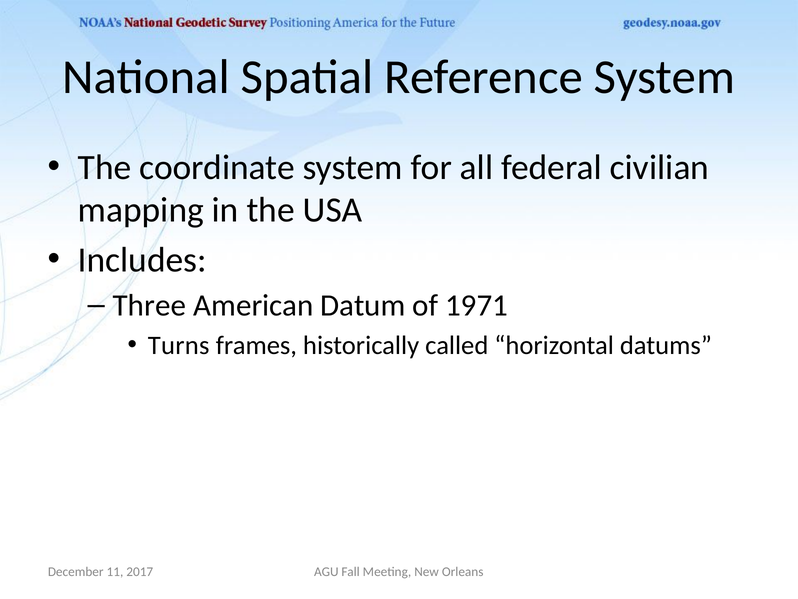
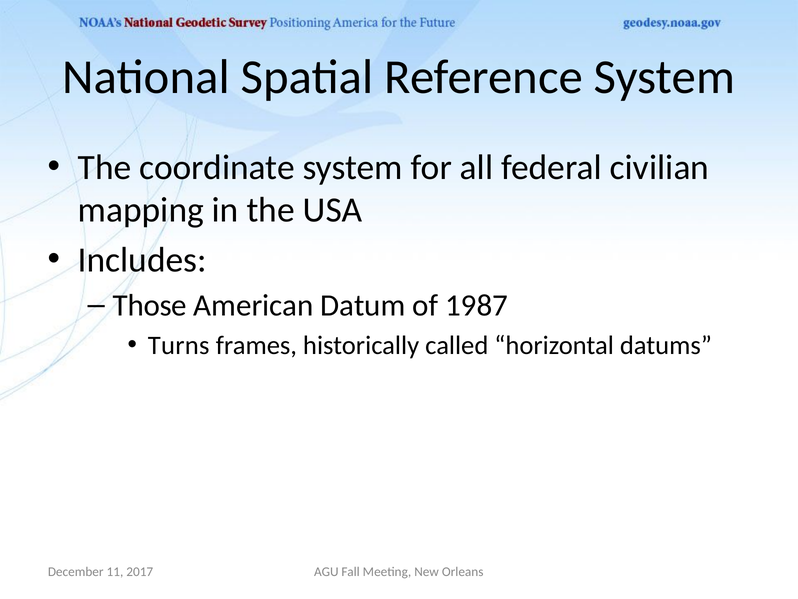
Three: Three -> Those (150, 305)
1971: 1971 -> 1987 (477, 305)
